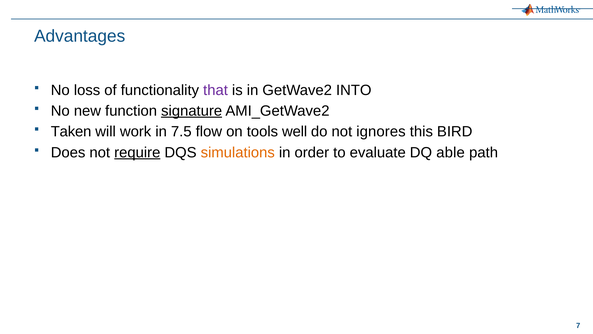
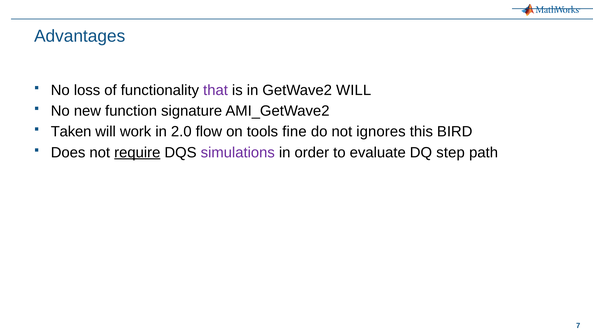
GetWave2 INTO: INTO -> WILL (354, 90)
signature underline: present -> none (192, 111)
7.5: 7.5 -> 2.0 (181, 131)
well: well -> fine (294, 131)
simulations colour: orange -> purple (238, 152)
able: able -> step (451, 152)
